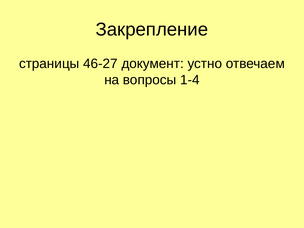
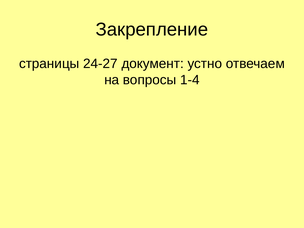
46-27: 46-27 -> 24-27 (100, 64)
